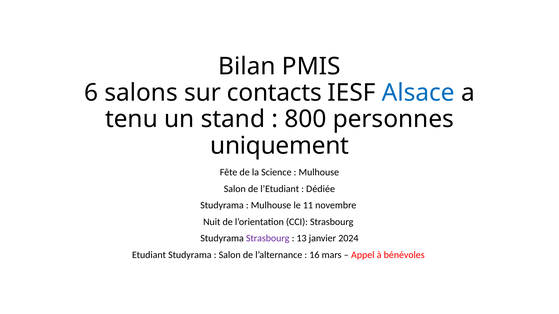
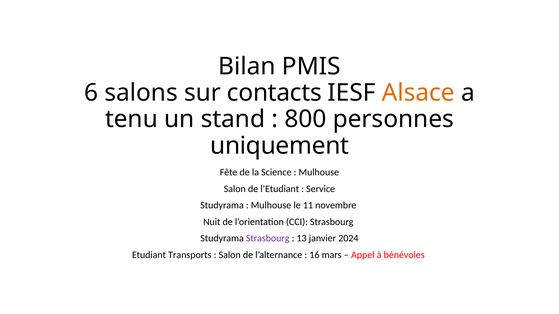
Alsace colour: blue -> orange (418, 93)
Dédiée: Dédiée -> Service (321, 189)
Etudiant Studyrama: Studyrama -> Transports (190, 255)
